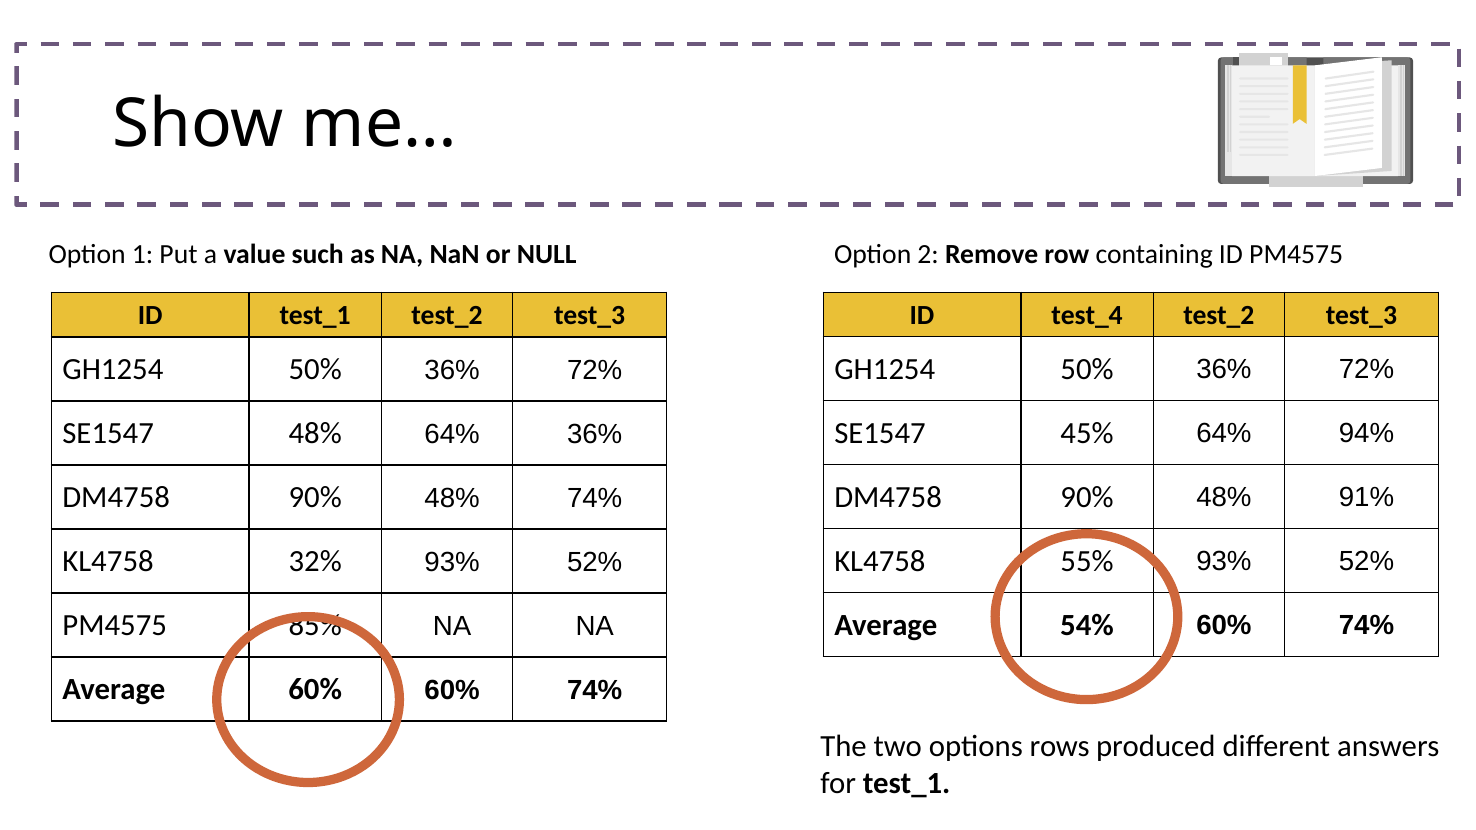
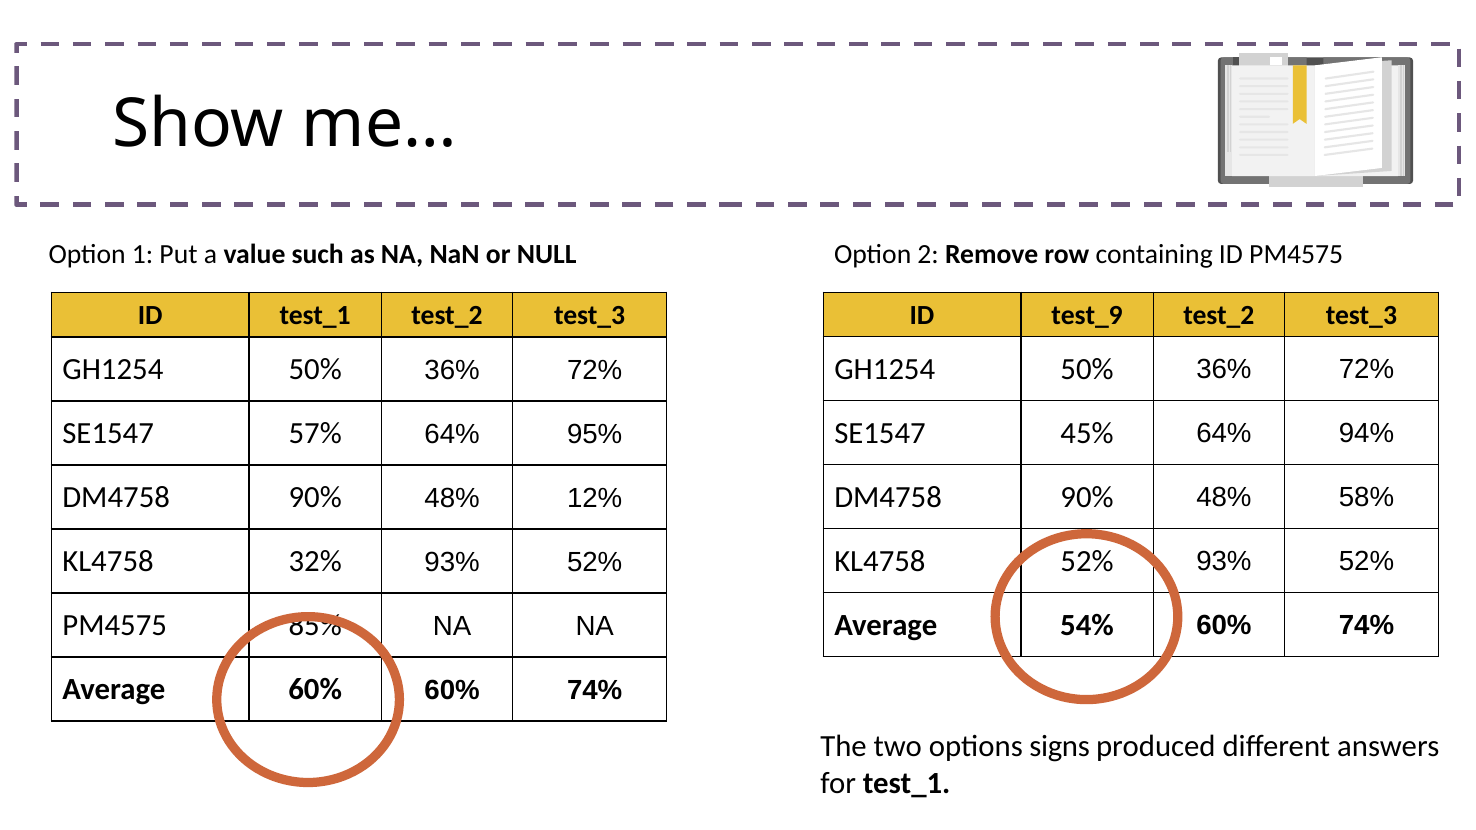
test_4: test_4 -> test_9 (1087, 315)
SE1547 48%: 48% -> 57% (315, 434)
64% 36%: 36% -> 95% (595, 434)
91%: 91% -> 58% (1367, 498)
48% 74%: 74% -> 12% (595, 498)
KL4758 55%: 55% -> 52% (1087, 561)
rows: rows -> signs (1060, 747)
